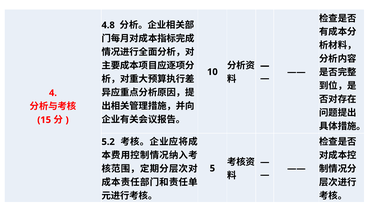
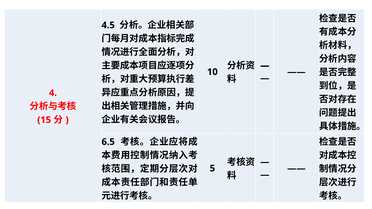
4.8: 4.8 -> 4.5 (108, 25)
5.2: 5.2 -> 6.5 (108, 142)
